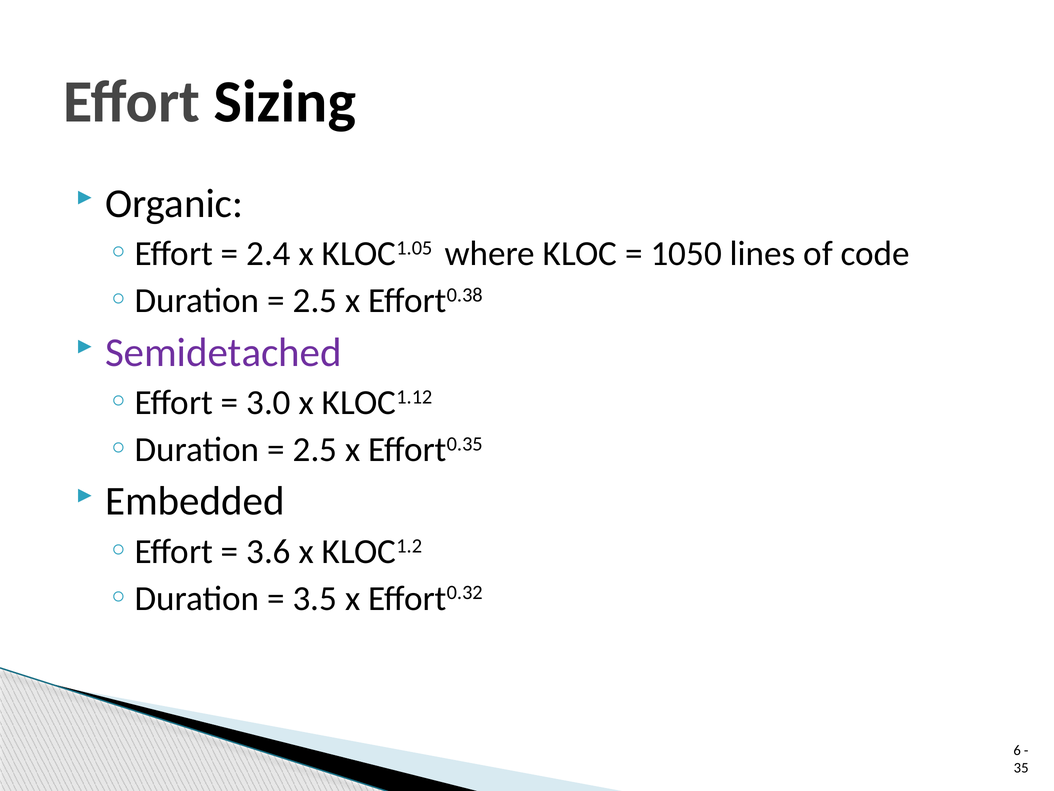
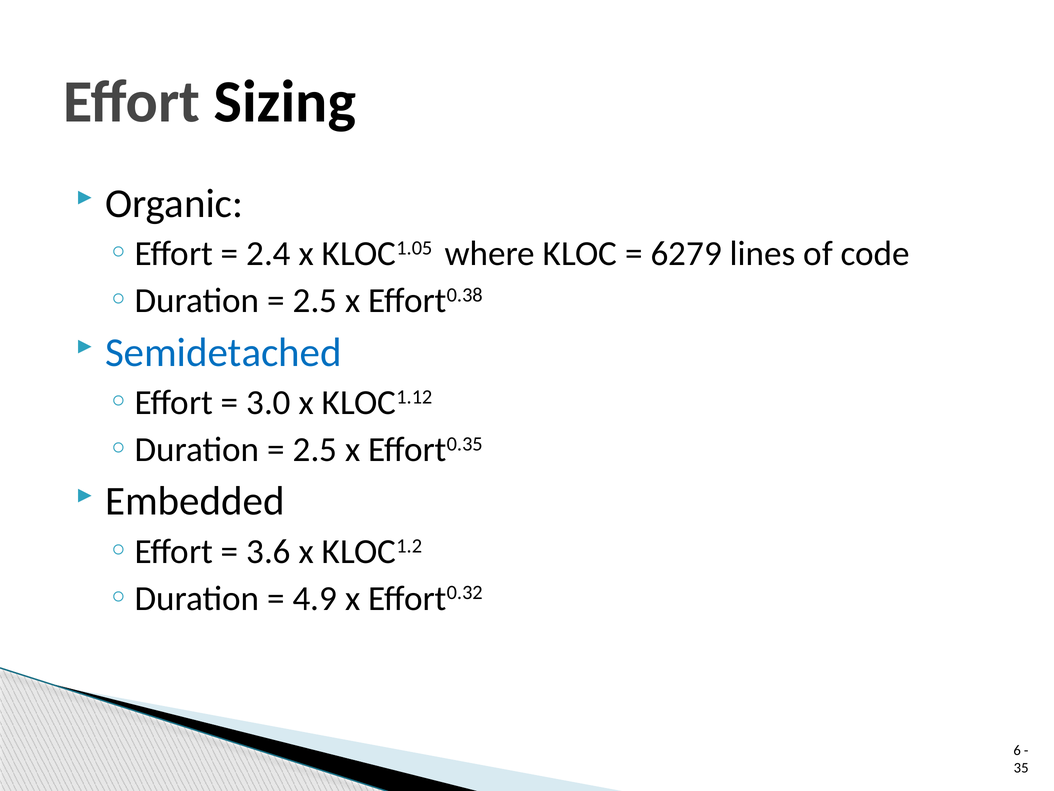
1050: 1050 -> 6279 (686, 253)
Semidetached colour: purple -> blue (223, 352)
3.5: 3.5 -> 4.9 (315, 598)
